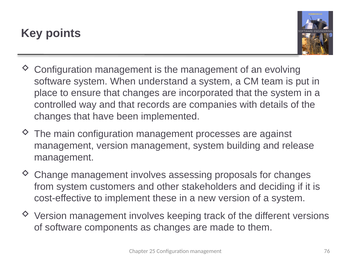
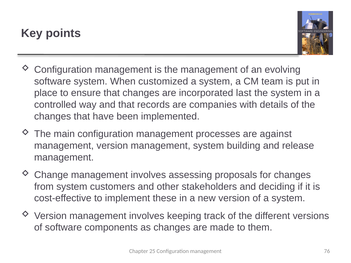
understand: understand -> customized (163, 81)
incorporated that: that -> last (244, 93)
